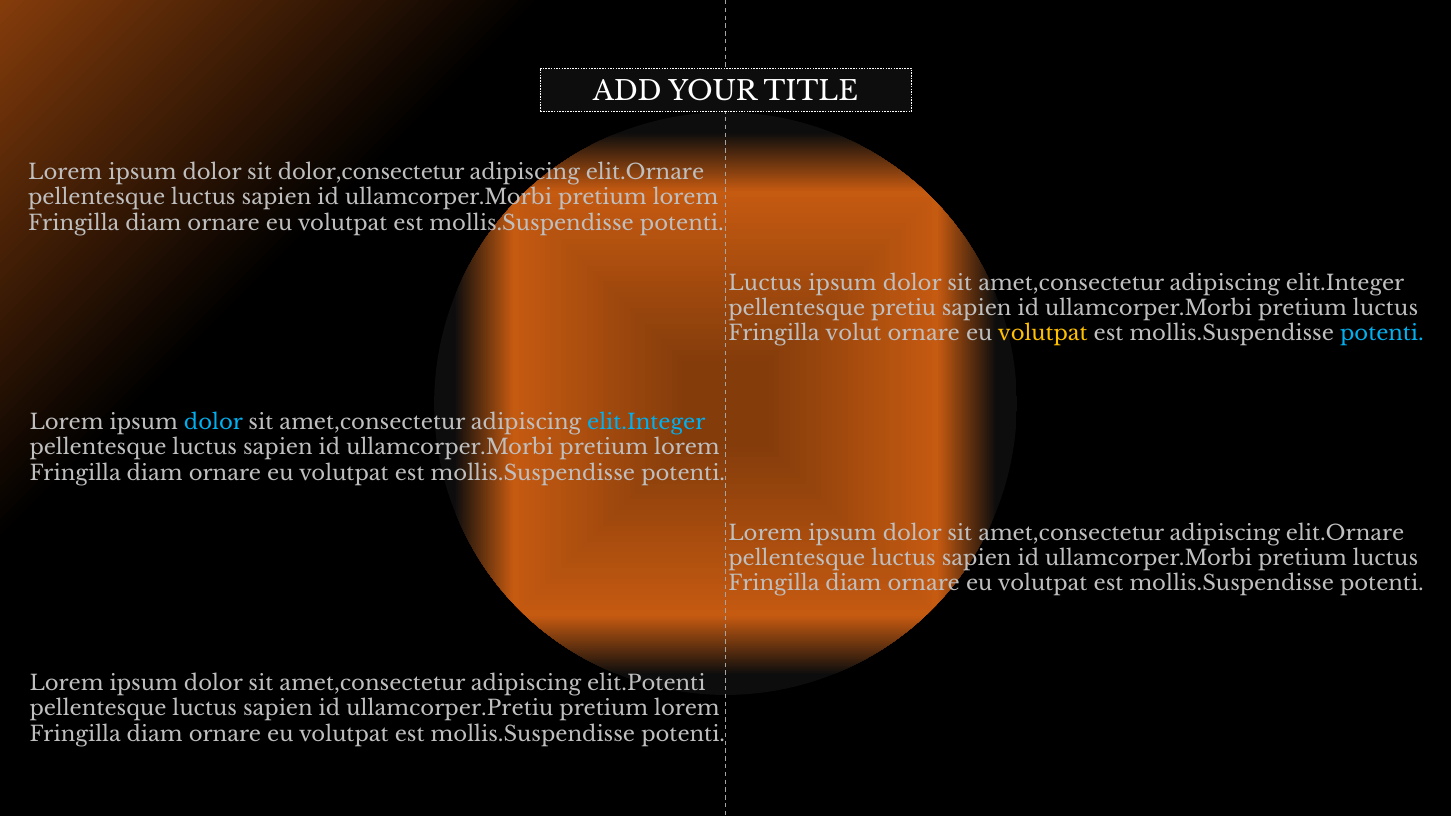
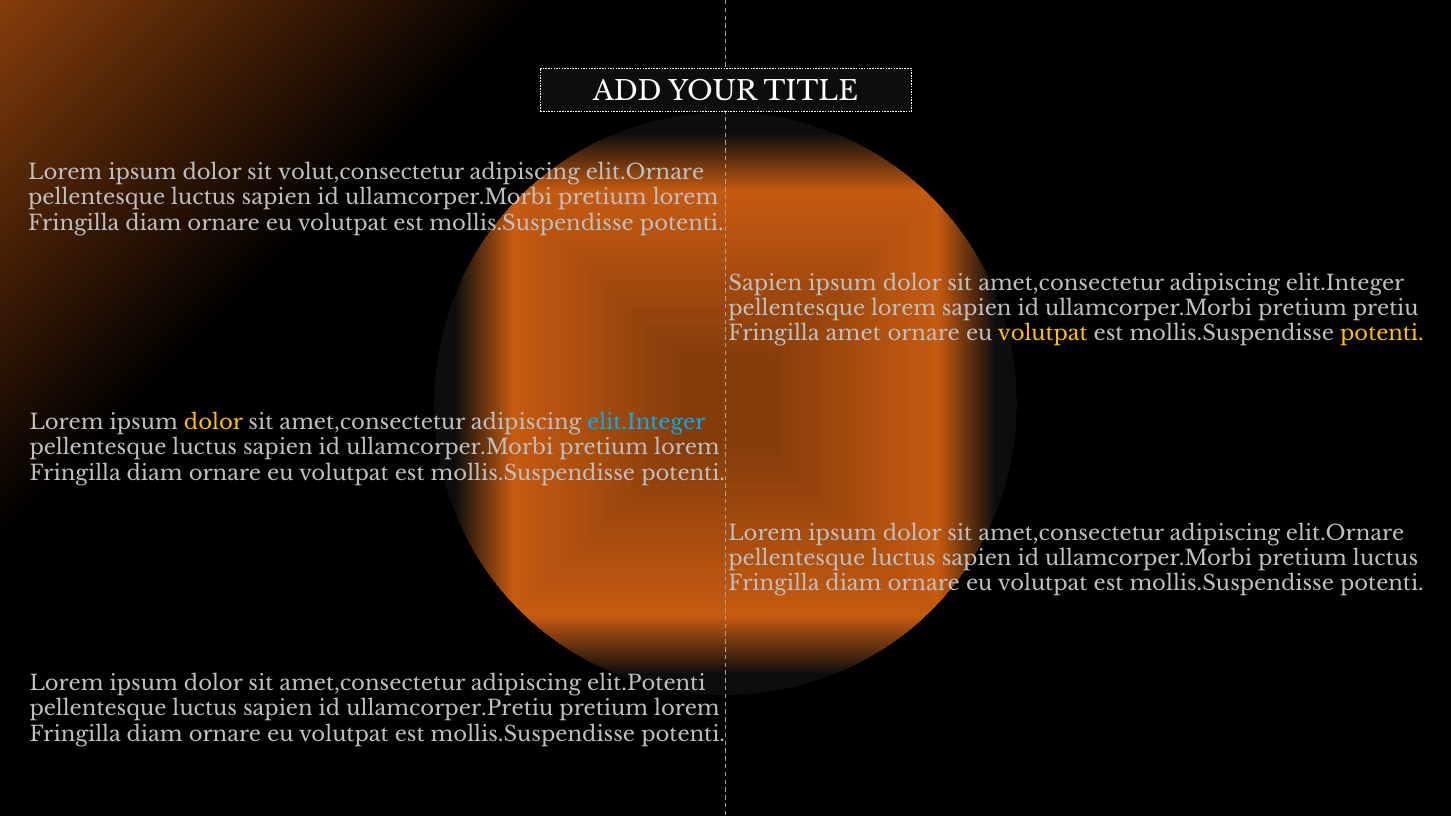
dolor,consectetur: dolor,consectetur -> volut,consectetur (371, 172)
Luctus: Luctus -> Sapien (765, 283)
pellentesque pretiu: pretiu -> lorem (904, 309)
luctus: luctus -> pretiu (1386, 309)
volut: volut -> amet (853, 334)
potenti colour: light blue -> yellow (1382, 334)
dolor colour: light blue -> yellow (213, 422)
